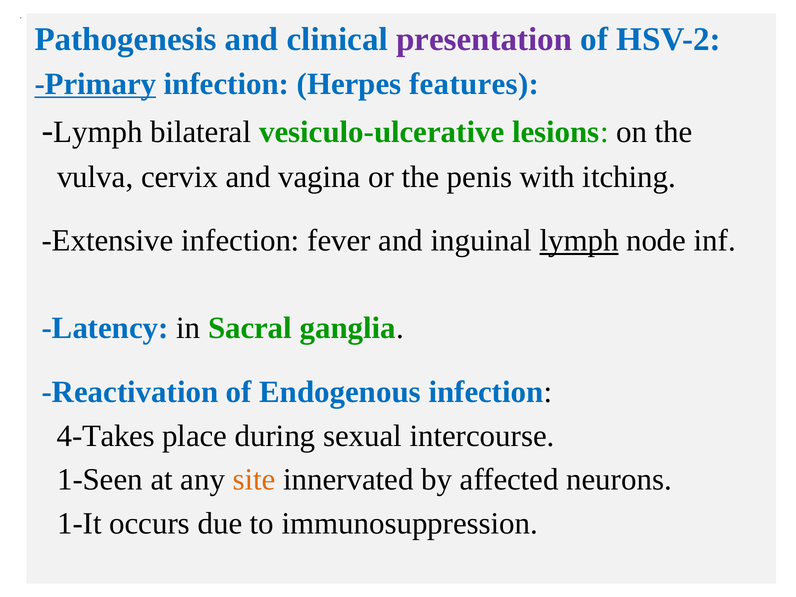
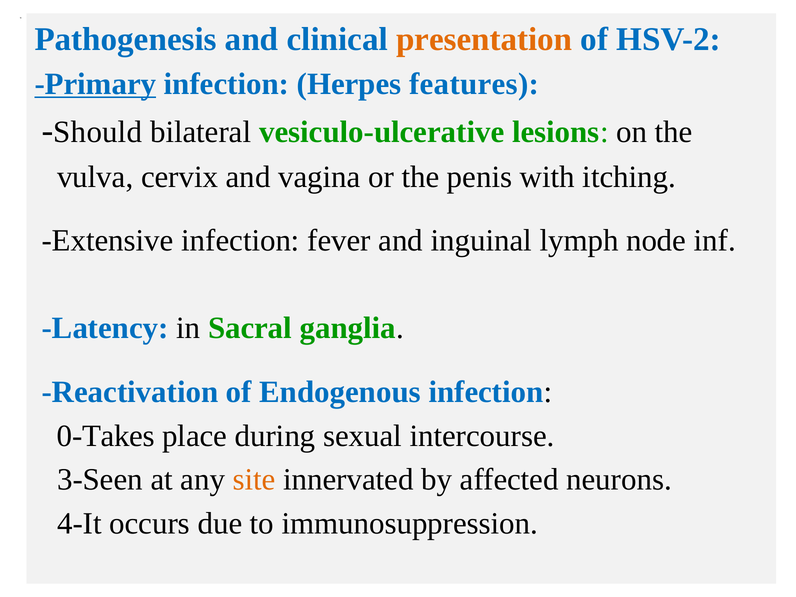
presentation colour: purple -> orange (484, 39)
Lymph: Lymph -> Should (98, 132)
lymph underline: present -> none (579, 241)
4-Takes: 4-Takes -> 0-Takes (106, 436)
1-Seen: 1-Seen -> 3-Seen (100, 480)
1-It: 1-It -> 4-It (79, 523)
